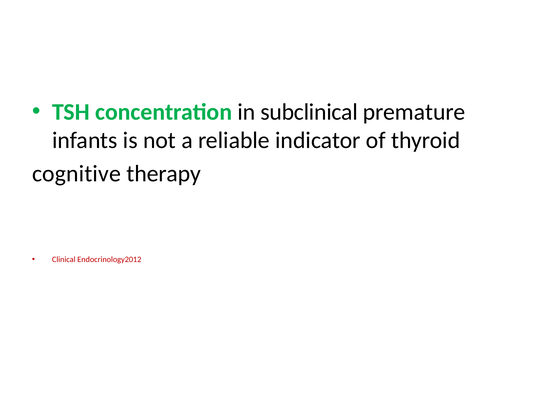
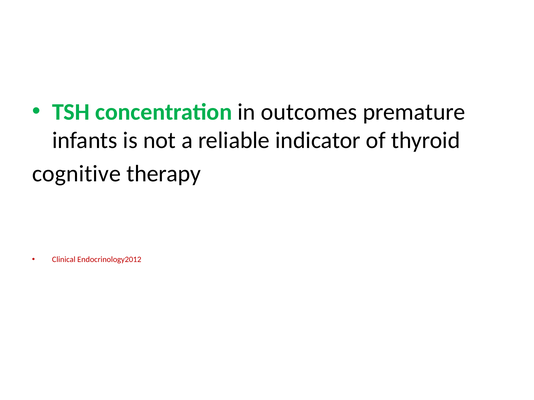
subclinical: subclinical -> outcomes (309, 112)
